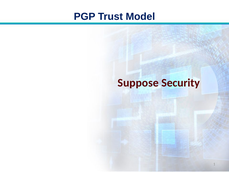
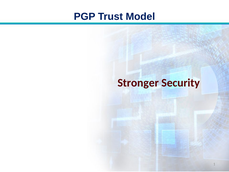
Suppose: Suppose -> Stronger (138, 83)
